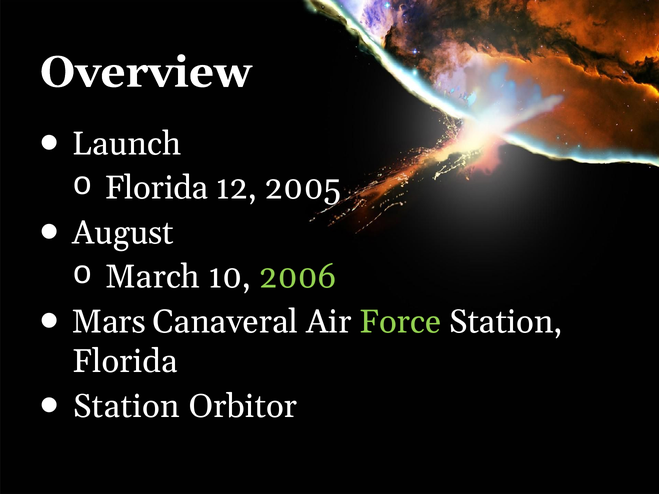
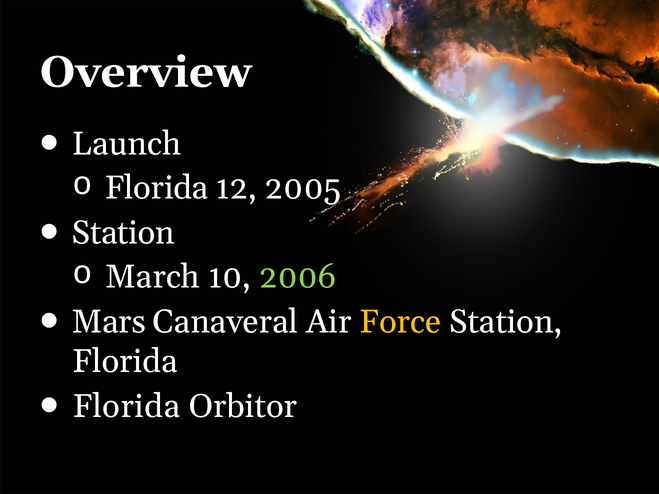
August: August -> Station (123, 233)
Force colour: light green -> yellow (400, 322)
Station: Station -> Florida (126, 407)
